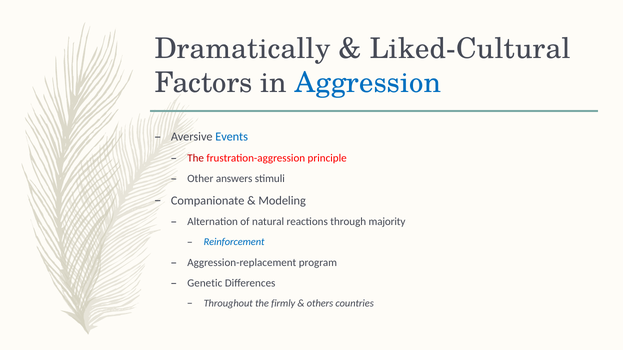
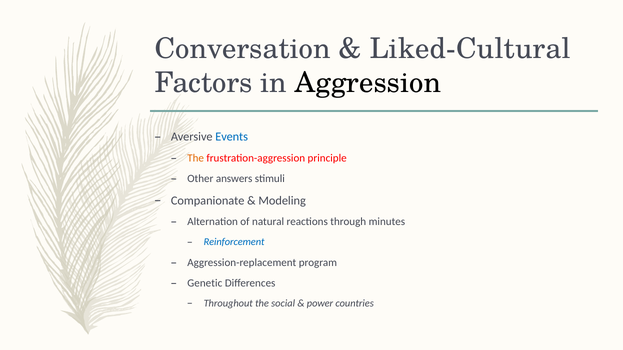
Dramatically: Dramatically -> Conversation (243, 49)
Aggression colour: blue -> black (368, 83)
The colour: red -> orange (196, 158)
majority: majority -> minutes (387, 222)
firmly: firmly -> social (283, 304)
others: others -> power (320, 304)
